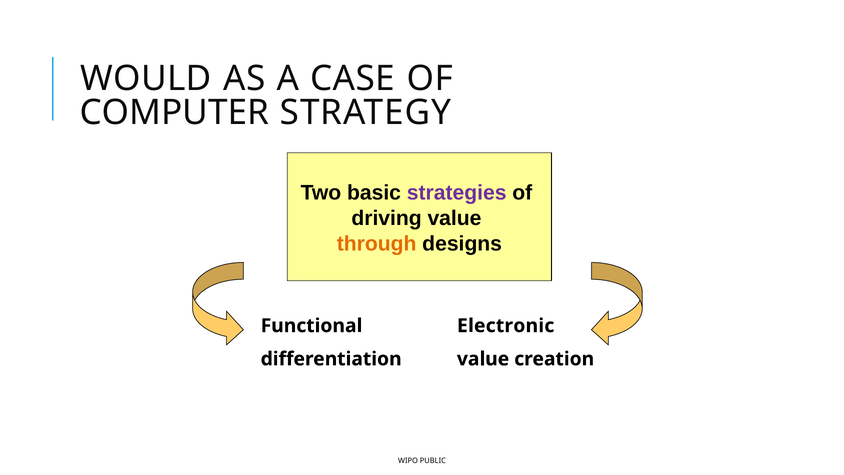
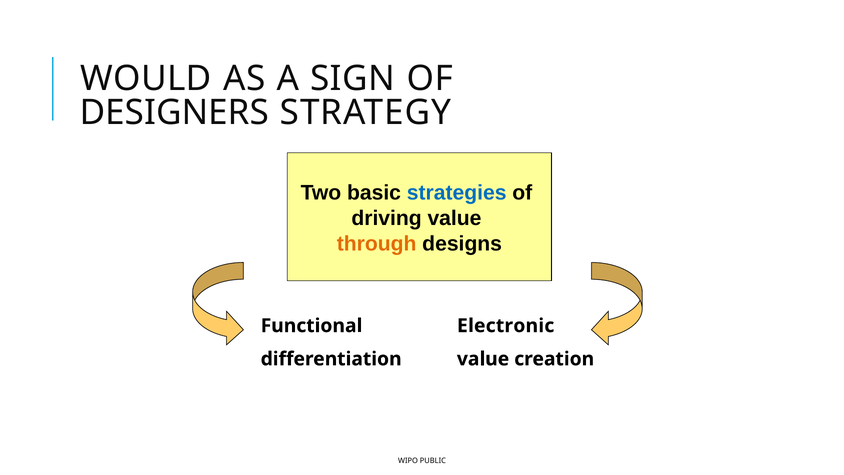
CASE: CASE -> SIGN (353, 79)
COMPUTER: COMPUTER -> DESIGNERS (174, 112)
strategies colour: purple -> blue (457, 193)
